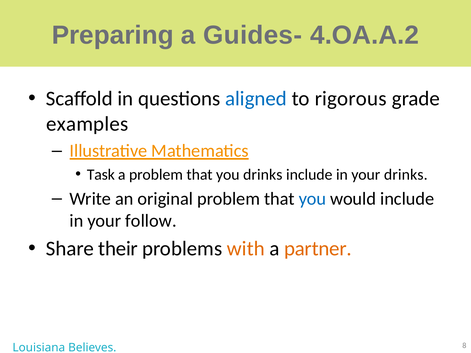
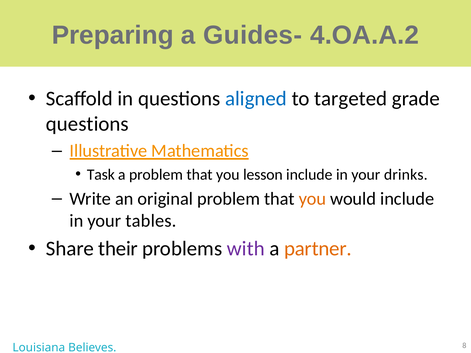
rigorous: rigorous -> targeted (351, 99)
examples: examples -> questions (87, 124)
you drinks: drinks -> lesson (263, 175)
you colour: blue -> orange (312, 199)
follow: follow -> tables (151, 221)
with colour: orange -> purple (246, 249)
